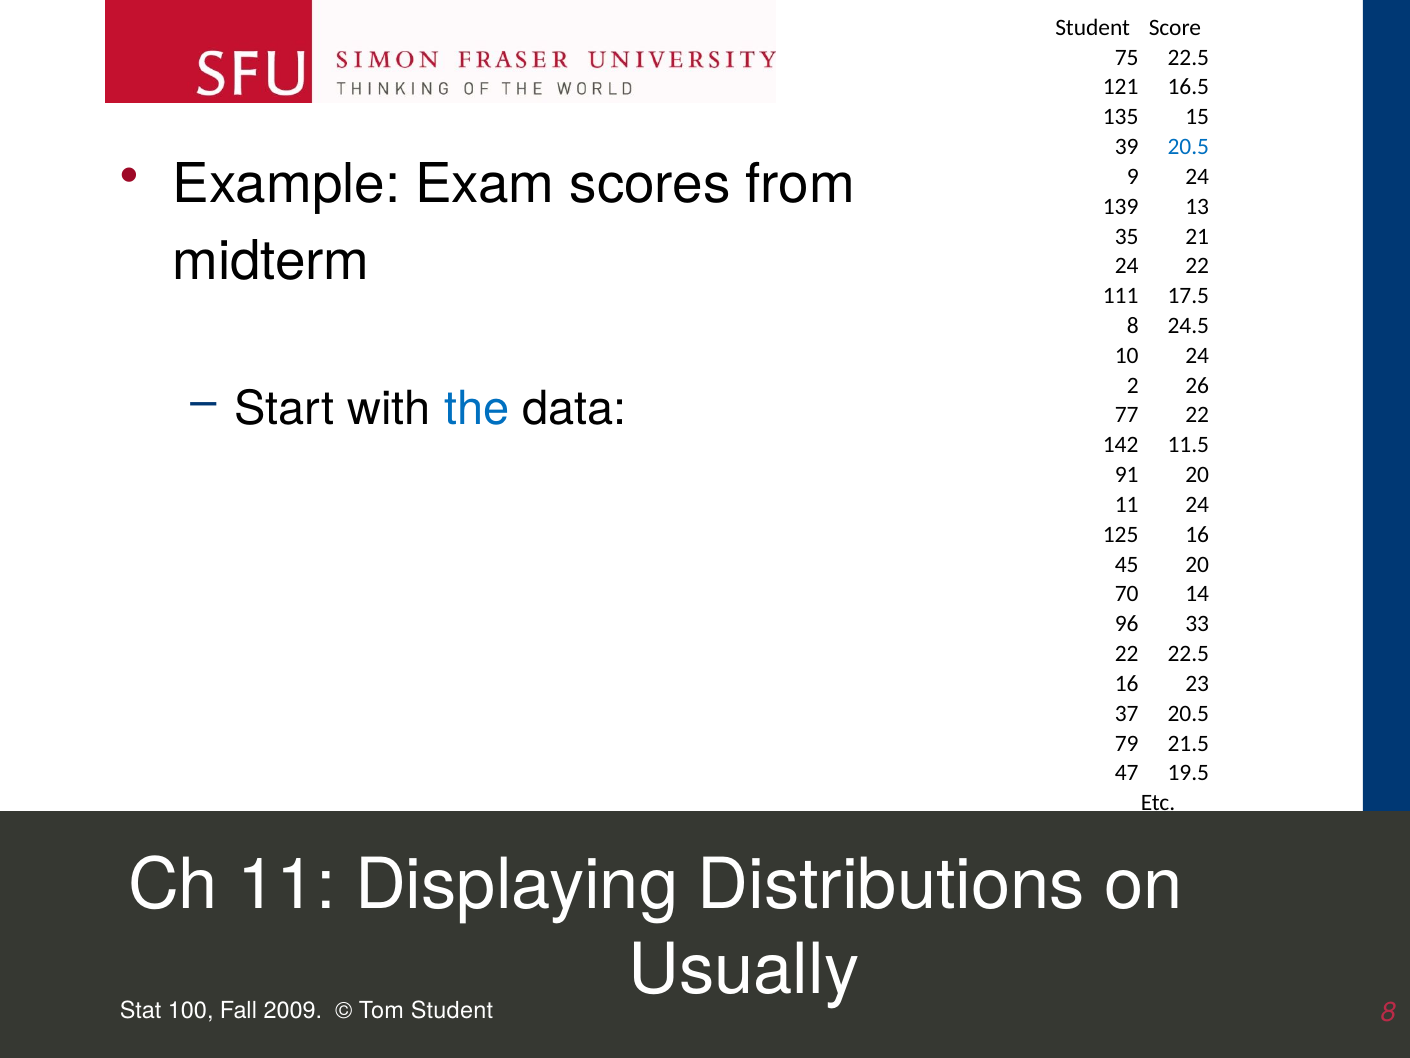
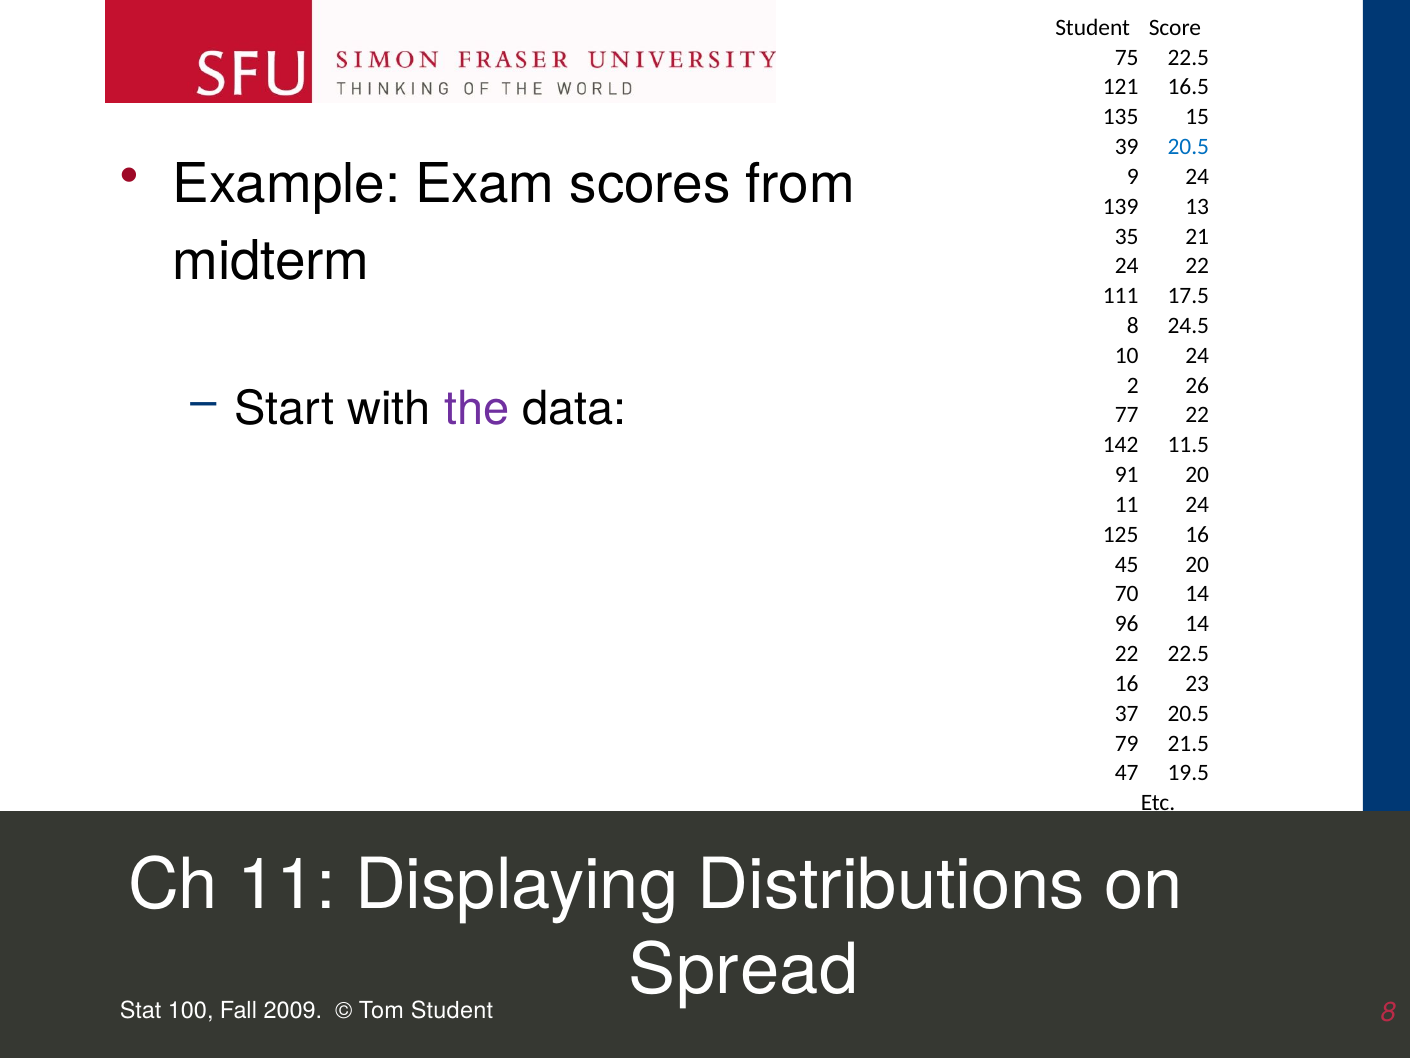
the colour: blue -> purple (477, 408)
96 33: 33 -> 14 (1197, 624)
Usually: Usually -> Spread (744, 970)
